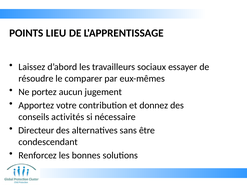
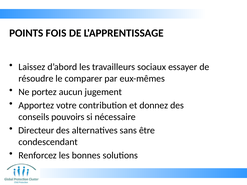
LIEU: LIEU -> FOIS (56, 33)
activités: activités -> pouvoirs (68, 117)
